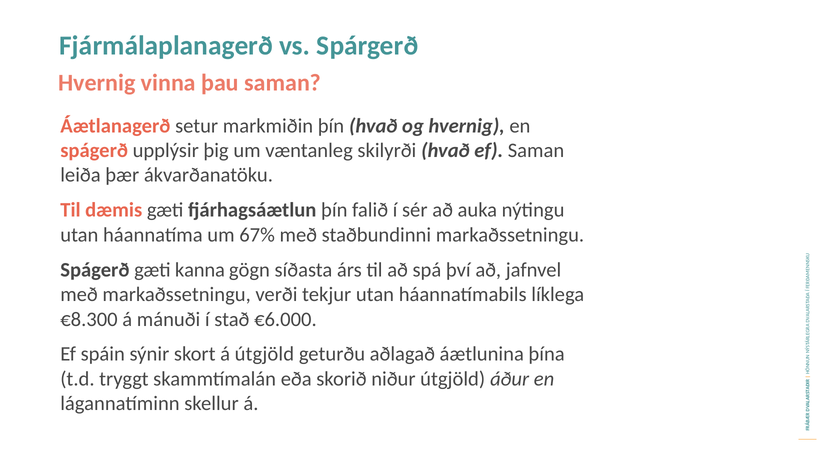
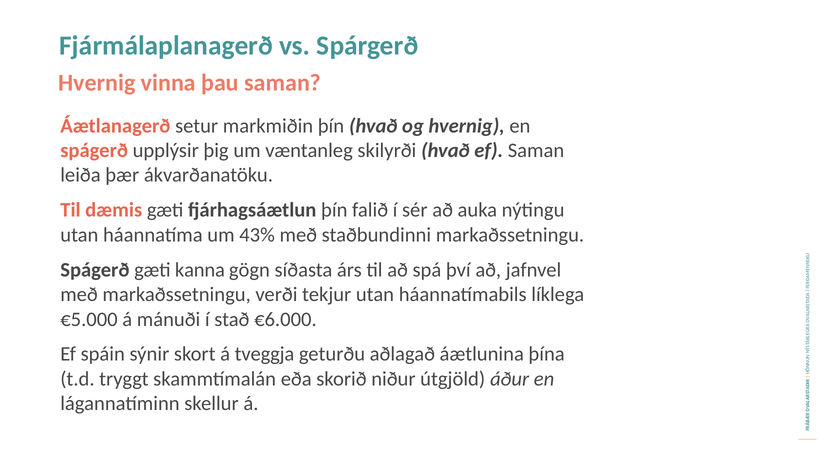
67%: 67% -> 43% (257, 235)
€8.300: €8.300 -> €5.000 (89, 320)
á útgjöld: útgjöld -> tveggja (265, 355)
